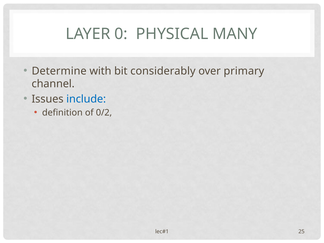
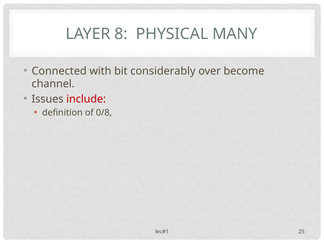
0: 0 -> 8 (121, 34)
Determine: Determine -> Connected (59, 71)
primary: primary -> become (244, 71)
include colour: blue -> red (86, 99)
0/2: 0/2 -> 0/8 (104, 113)
